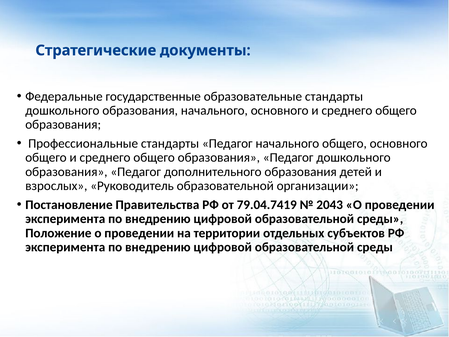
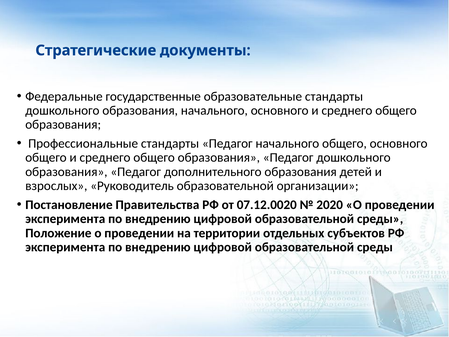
79.04.7419: 79.04.7419 -> 07.12.0020 (267, 205)
2043: 2043 -> 2020 (330, 205)
